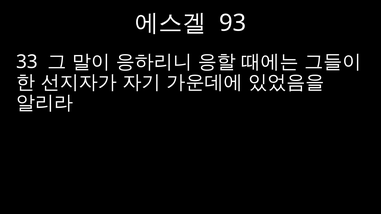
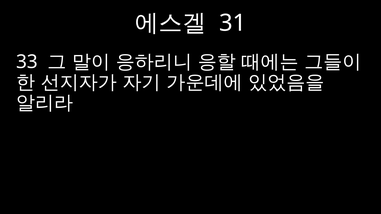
93: 93 -> 31 (233, 23)
